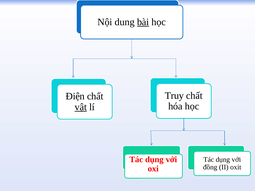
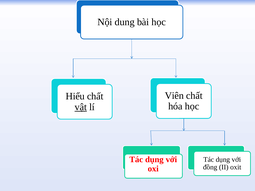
bài underline: present -> none (143, 22)
Truy: Truy -> Viên (174, 96)
Điện: Điện -> Hiểu (75, 96)
